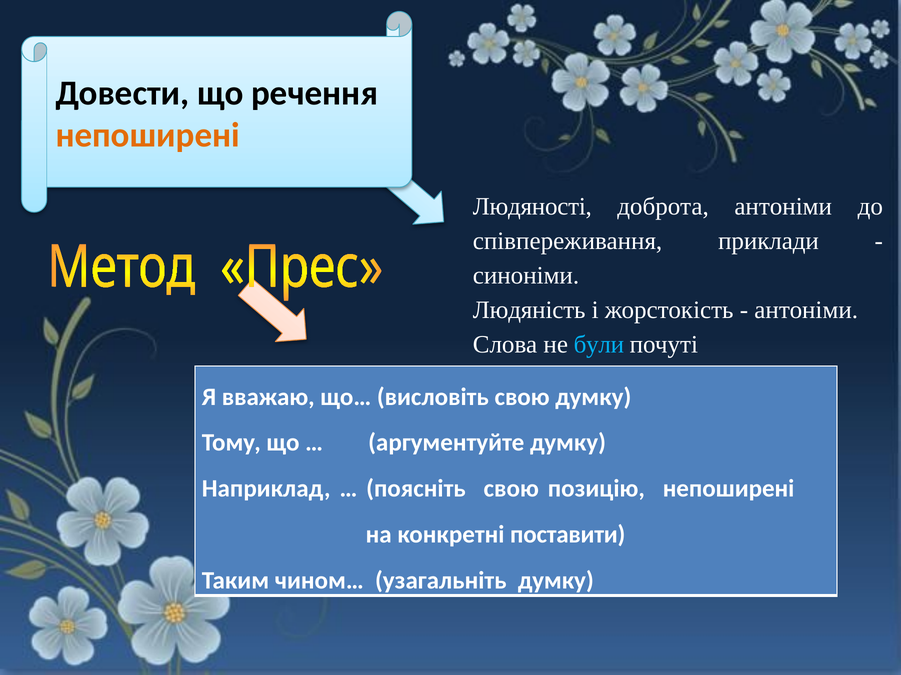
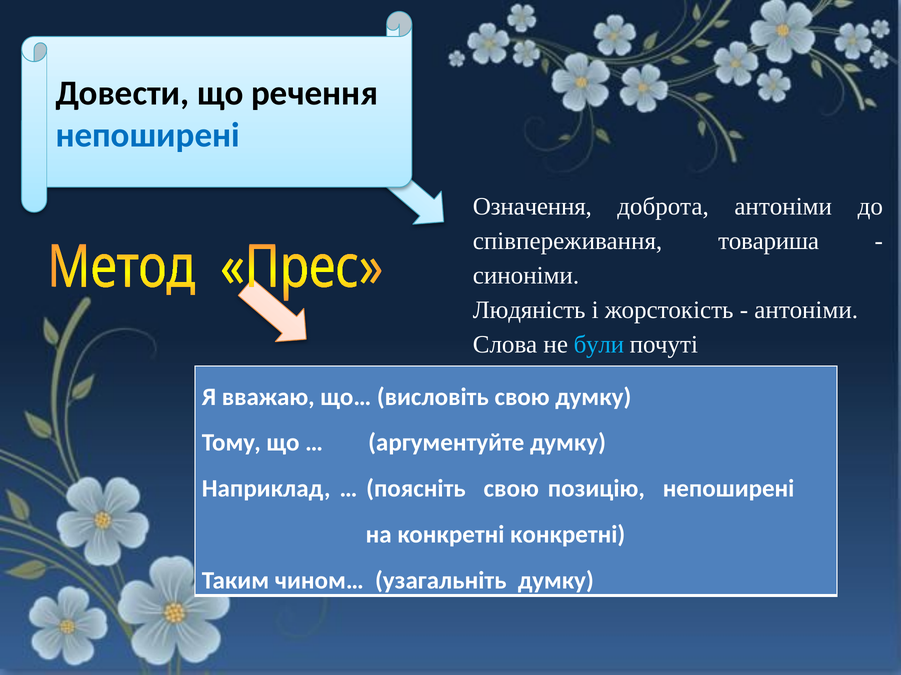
непоширені colour: orange -> blue (148, 135)
Людяностi: Людяностi -> Означення (532, 207)
приклади: приклади -> товариша (769, 241)
конкретні поставити: поставити -> конкретні (568, 535)
